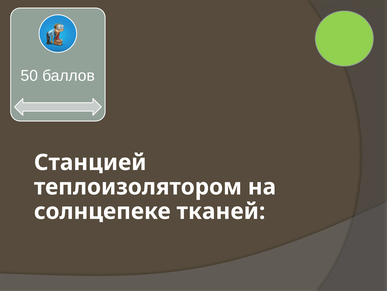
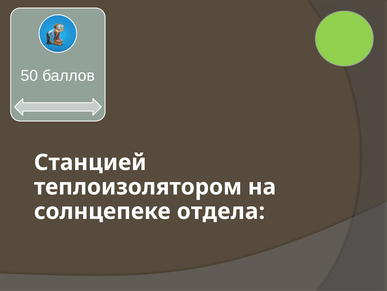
тканей: тканей -> отдела (221, 211)
